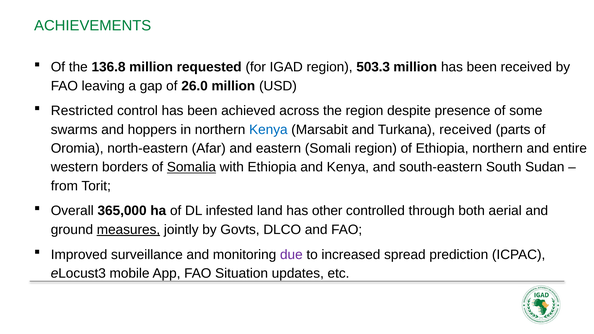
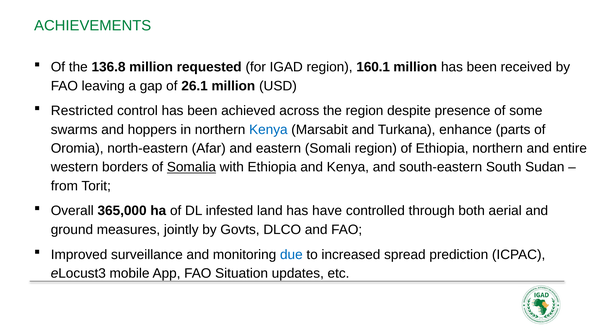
503.3: 503.3 -> 160.1 (373, 67)
26.0: 26.0 -> 26.1 (195, 86)
Turkana received: received -> enhance (466, 130)
other: other -> have (327, 211)
measures underline: present -> none (128, 230)
due colour: purple -> blue (291, 255)
